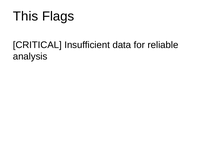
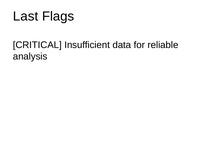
This: This -> Last (26, 16)
